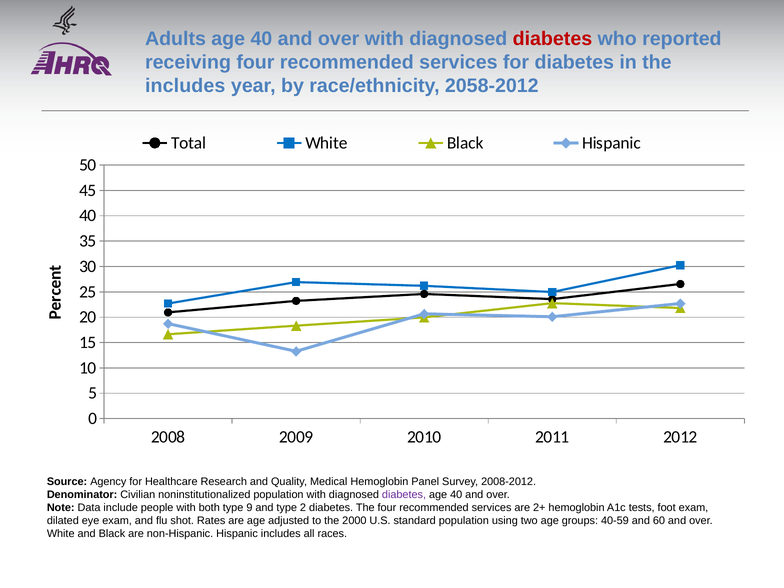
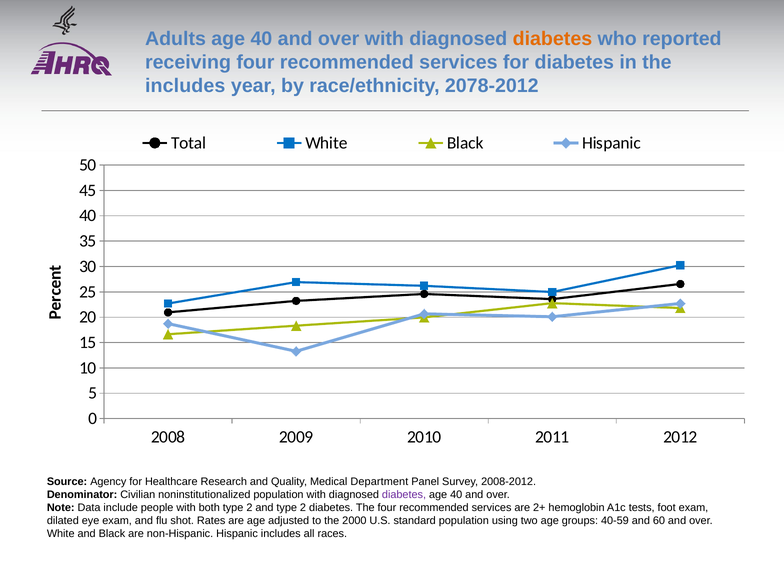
diabetes colour: red -> orange (552, 39)
2058-2012: 2058-2012 -> 2078-2012 (492, 86)
Medical Hemoglobin: Hemoglobin -> Department (379, 482)
both type 9: 9 -> 2 (249, 508)
